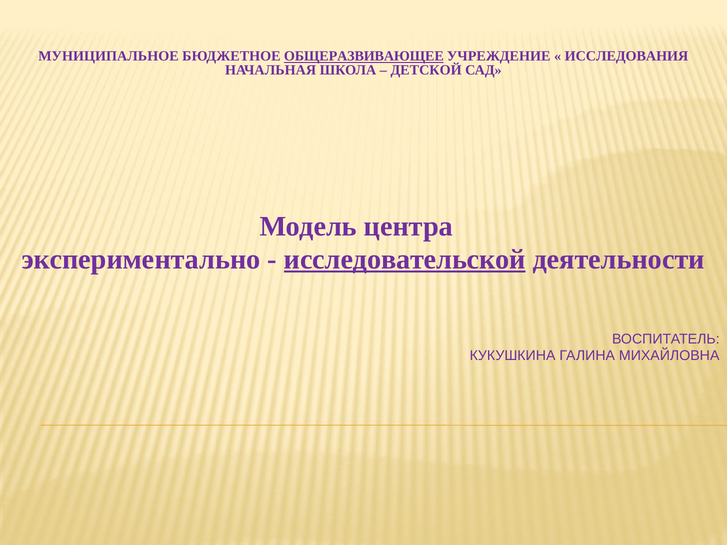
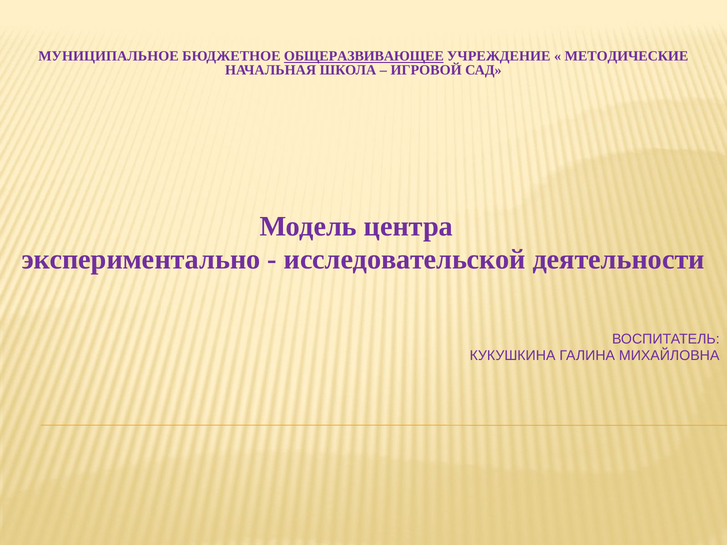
ИССЛЕДОВАНИЯ: ИССЛЕДОВАНИЯ -> МЕТОДИЧЕСКИЕ (627, 56)
ДЕТСКОЙ: ДЕТСКОЙ -> ИГРОВОЙ (426, 70)
исследовательской underline: present -> none (405, 259)
